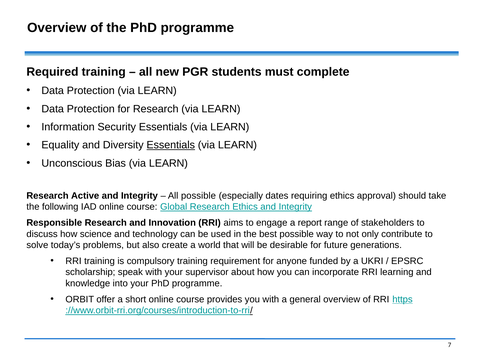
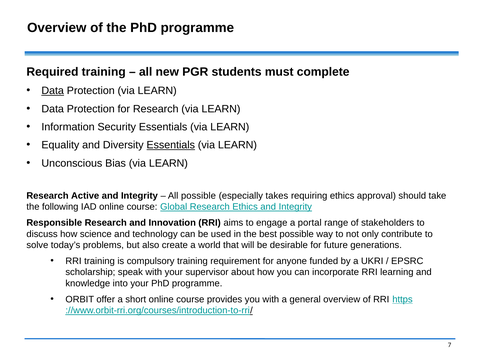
Data underline: none -> present (53, 91)
dates: dates -> takes (277, 196)
report: report -> portal (310, 223)
